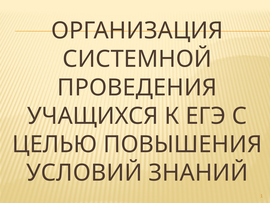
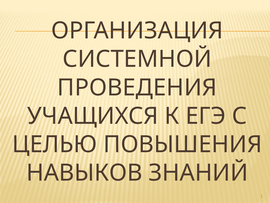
УСЛОВИЙ: УСЛОВИЙ -> НАВЫКОВ (84, 172)
